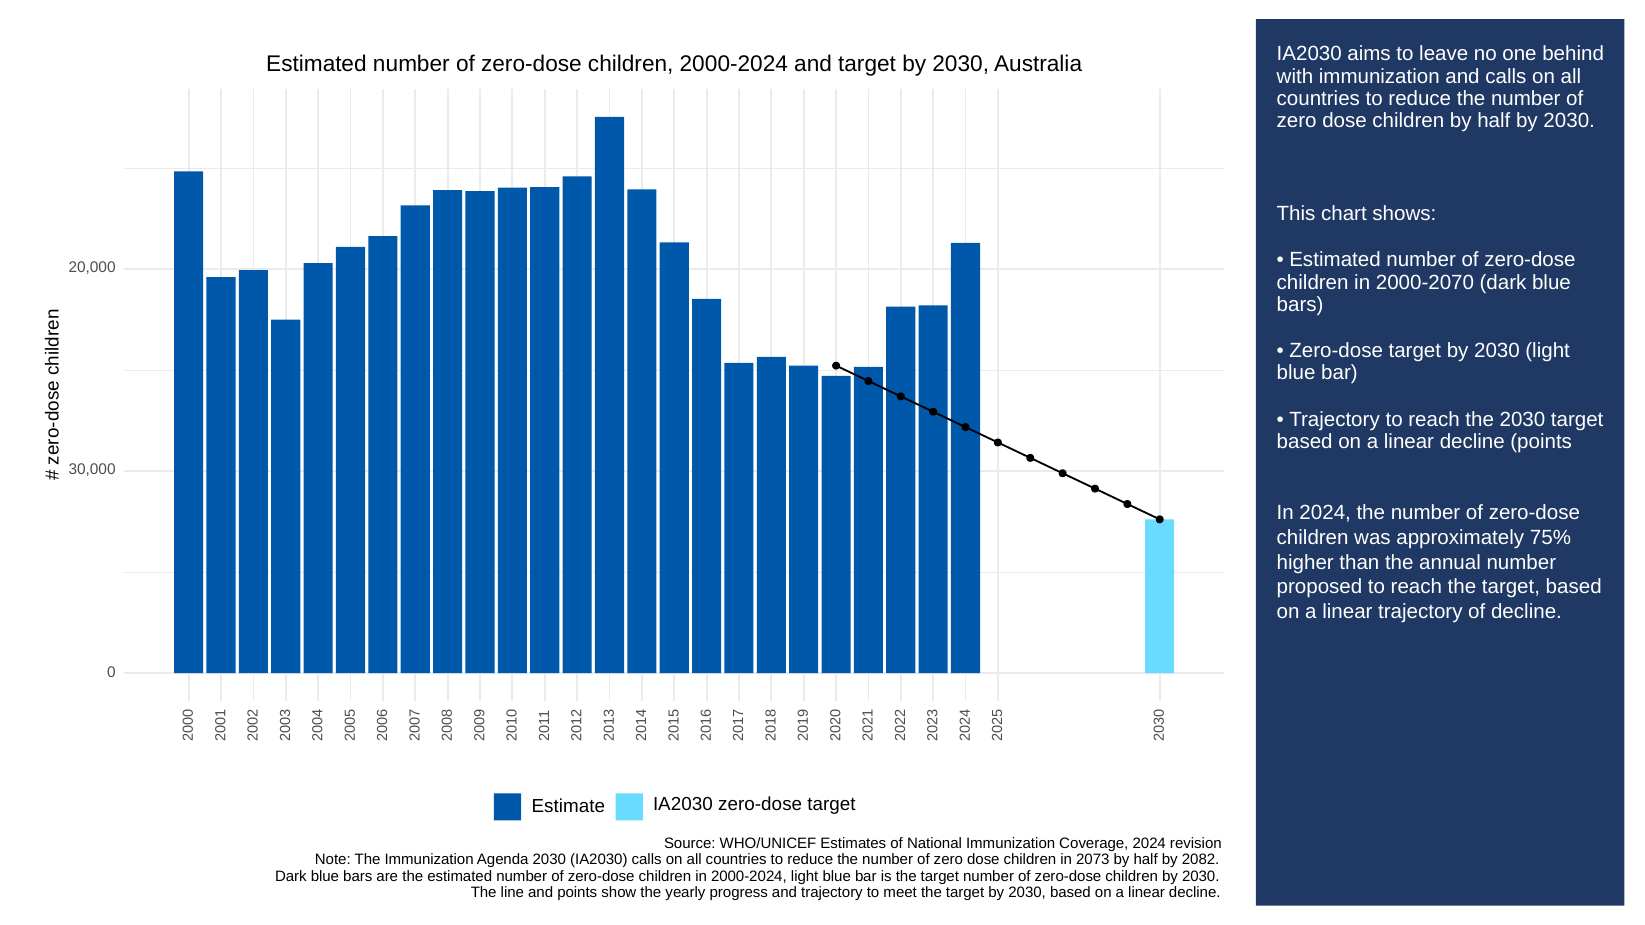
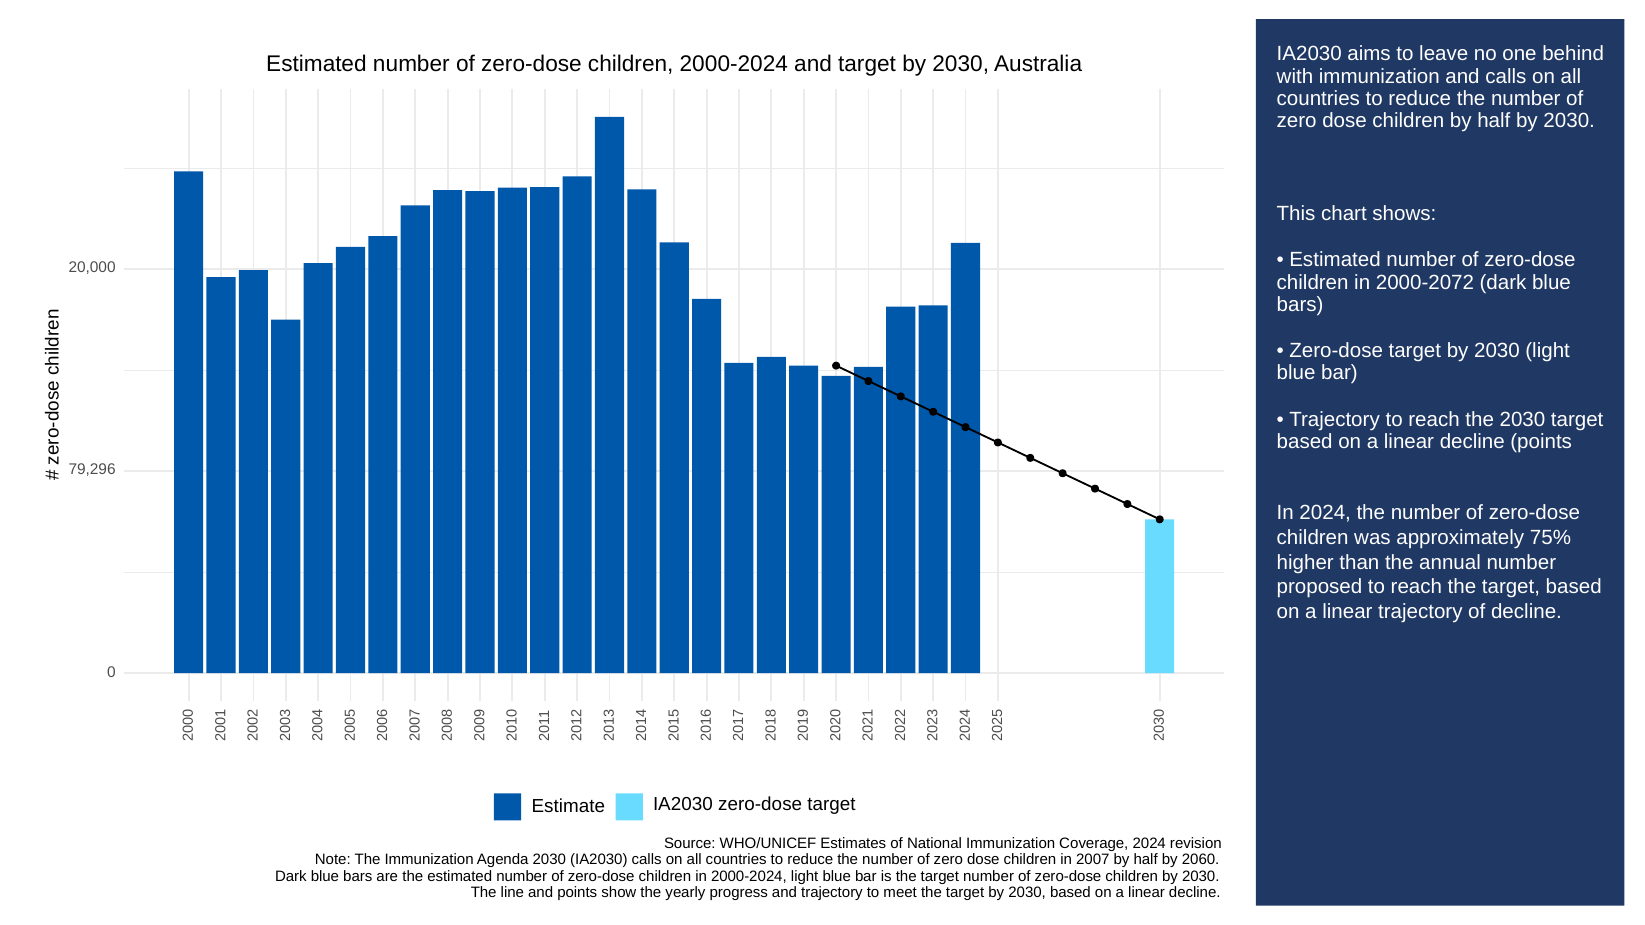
2000-2070: 2000-2070 -> 2000-2072 (1425, 282)
30,000: 30,000 -> 79,296 (92, 470)
2073: 2073 -> 2007 (1093, 860)
2082: 2082 -> 2060 (1201, 860)
